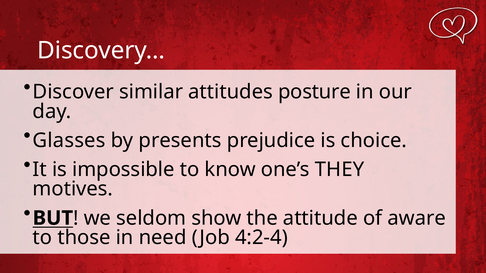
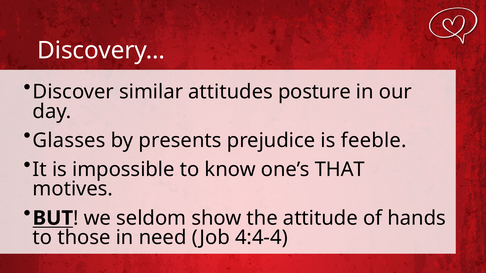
choice: choice -> feeble (374, 141)
THEY: THEY -> THAT (340, 170)
aware: aware -> hands (417, 218)
4:2-4: 4:2-4 -> 4:4-4 (261, 238)
